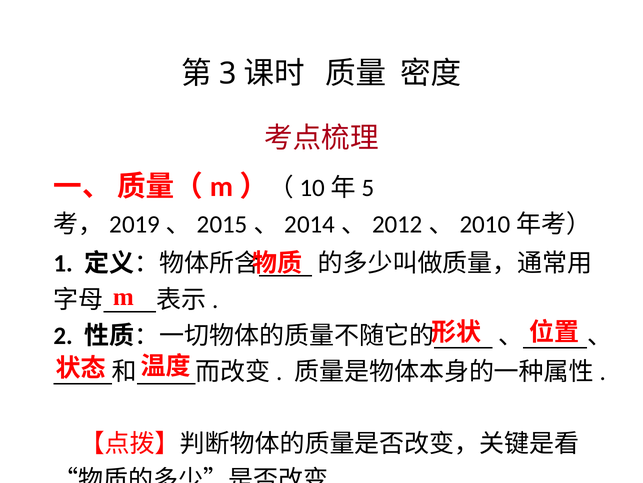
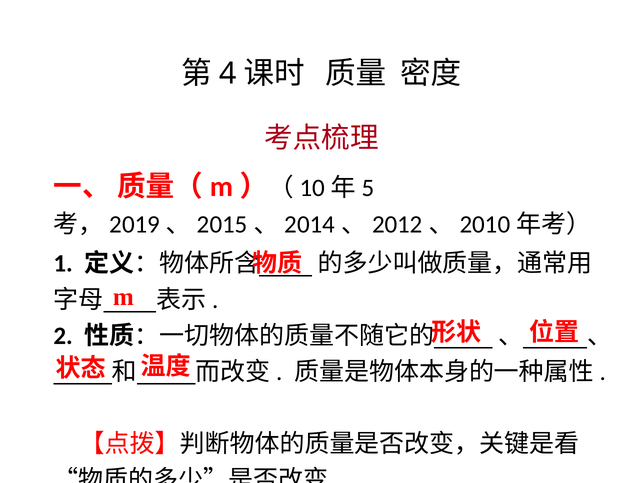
3: 3 -> 4 (228, 74)
